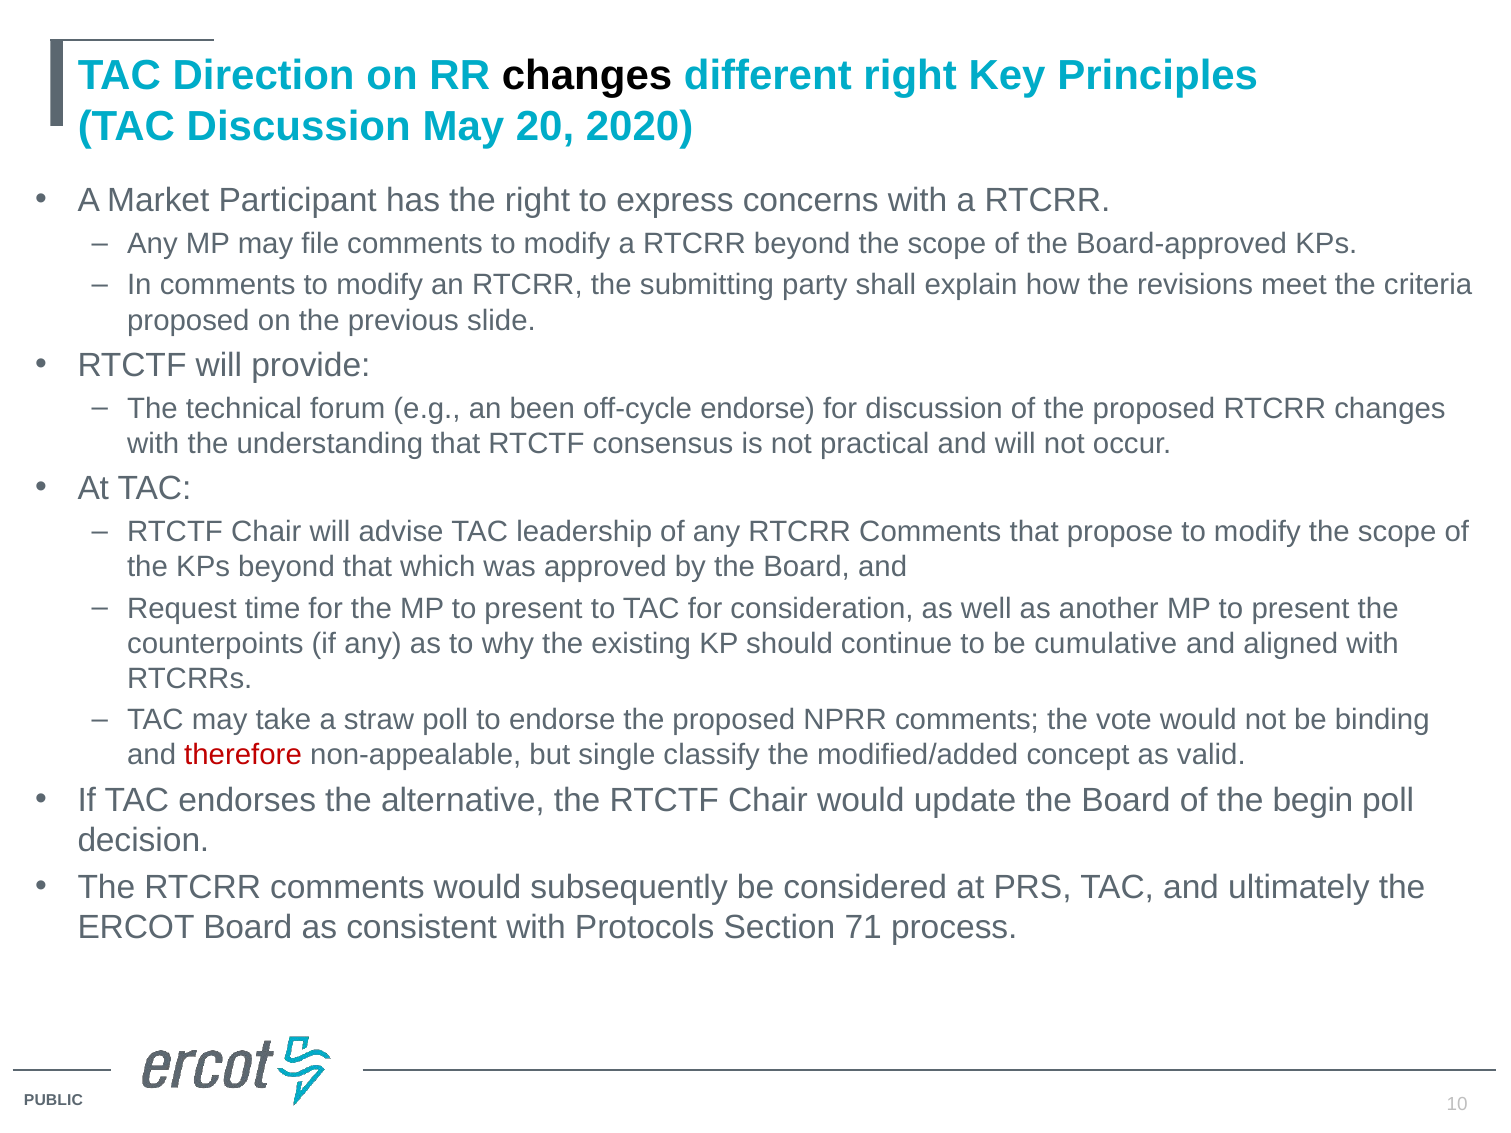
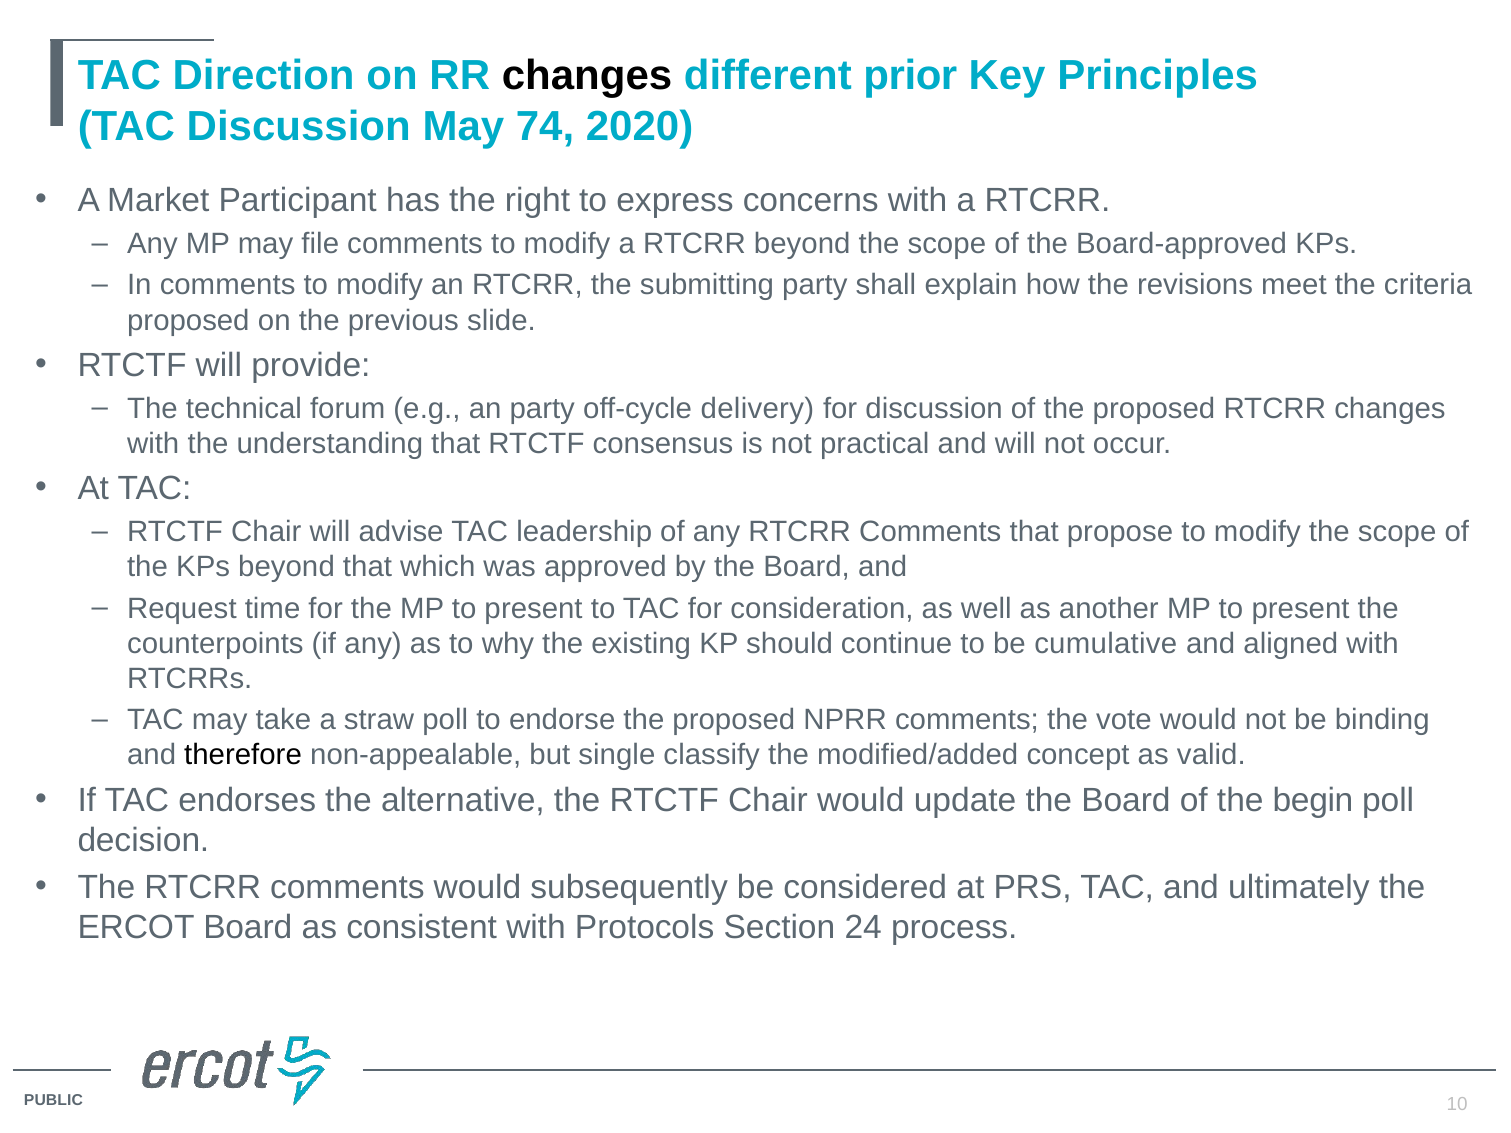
different right: right -> prior (910, 76)
20: 20 -> 74 (545, 126)
an been: been -> party (542, 409)
off-cycle endorse: endorse -> delivery (757, 409)
therefore colour: red -> black (243, 755)
71: 71 -> 24 (863, 928)
